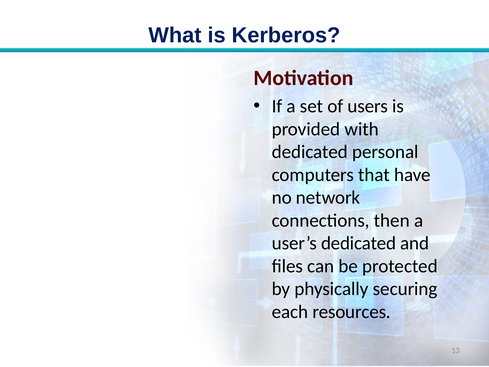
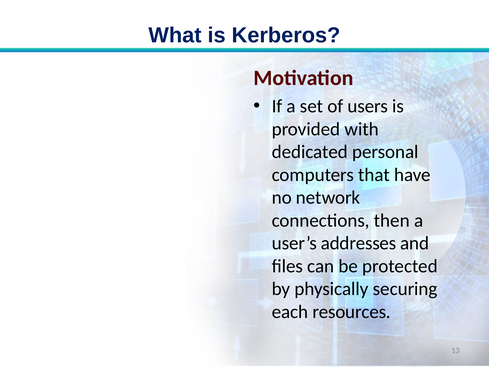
user’s dedicated: dedicated -> addresses (359, 243)
